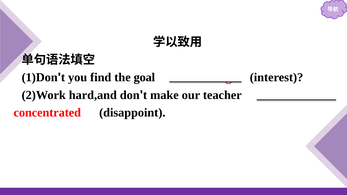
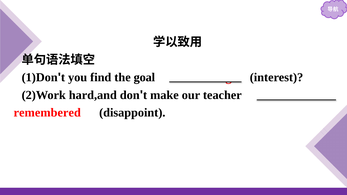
concentrated: concentrated -> remembered (47, 113)
